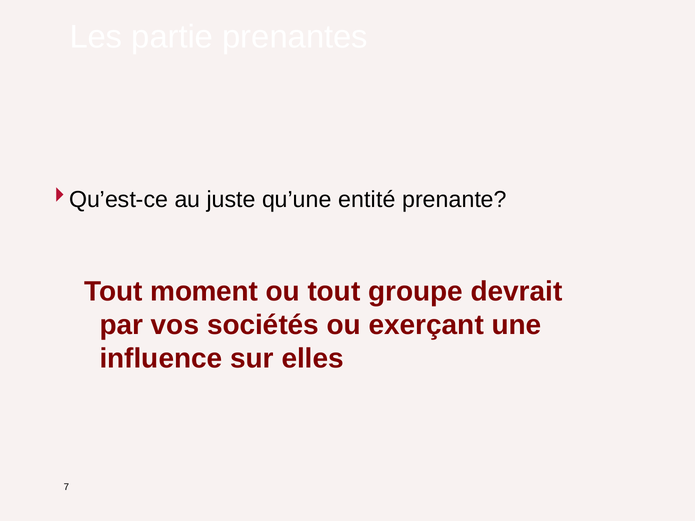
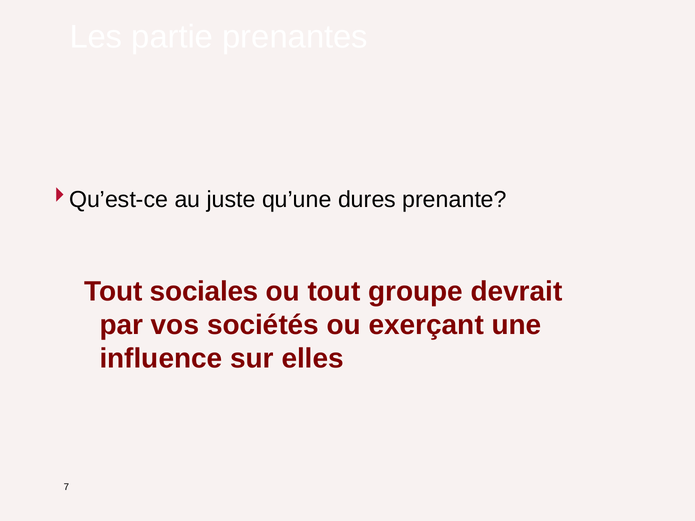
entité: entité -> dures (367, 200)
moment: moment -> sociales (204, 292)
